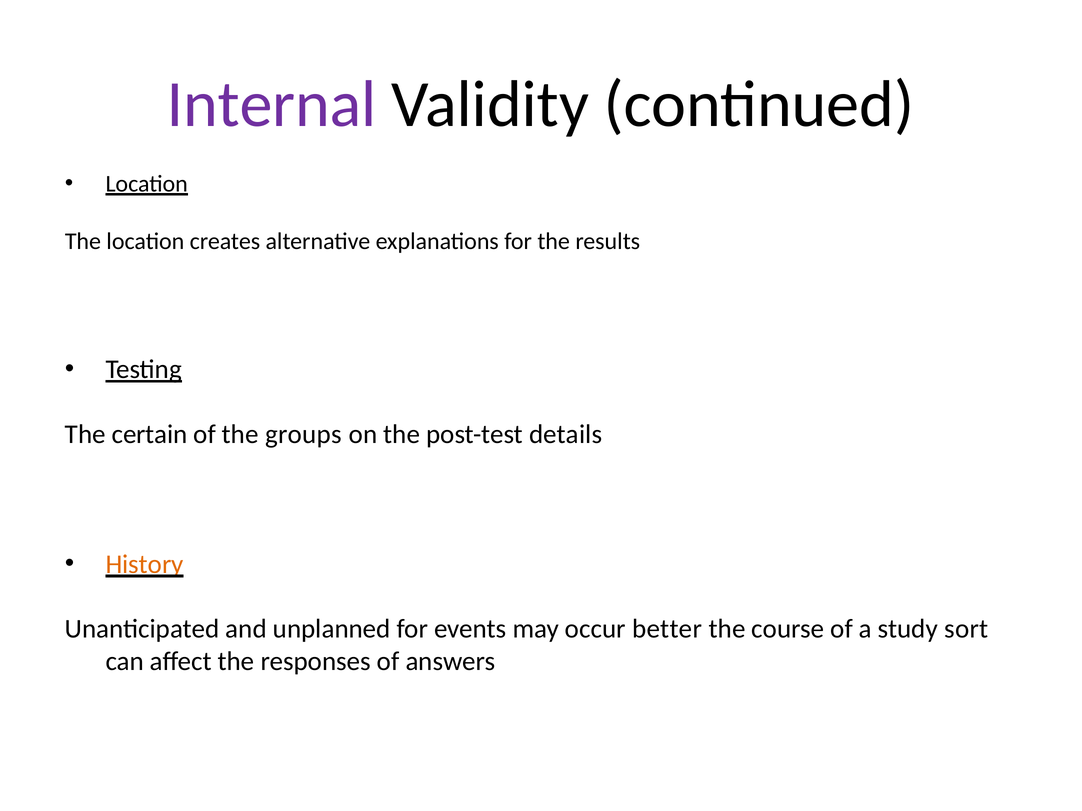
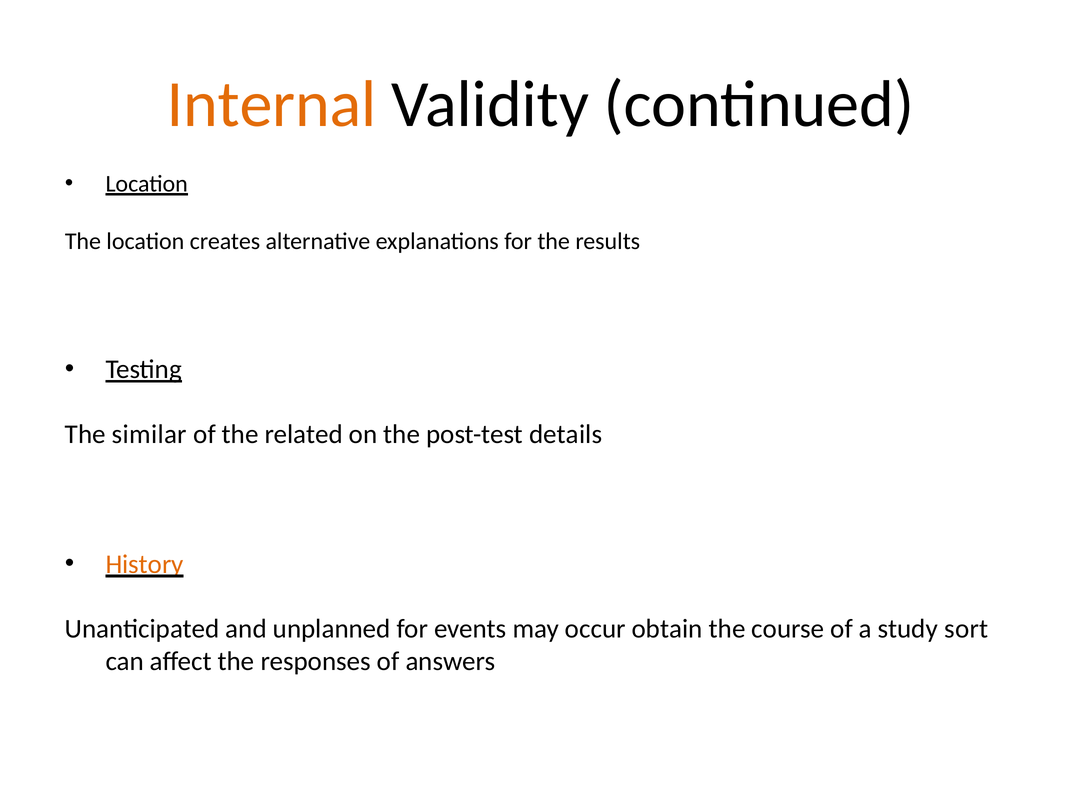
Internal colour: purple -> orange (272, 105)
certain: certain -> similar (149, 435)
groups: groups -> related (304, 435)
better: better -> obtain (667, 629)
